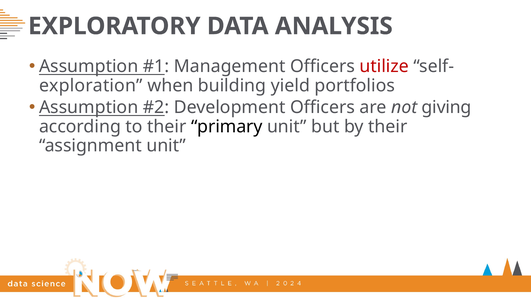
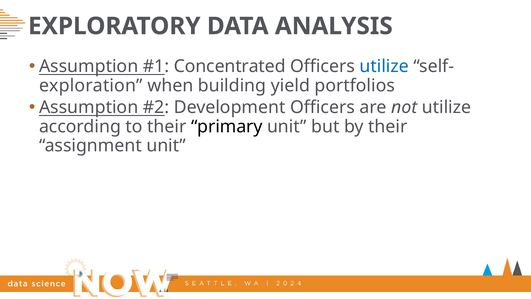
Management: Management -> Concentrated (230, 66)
utilize colour: red -> blue (384, 66)
not giving: giving -> utilize (446, 107)
